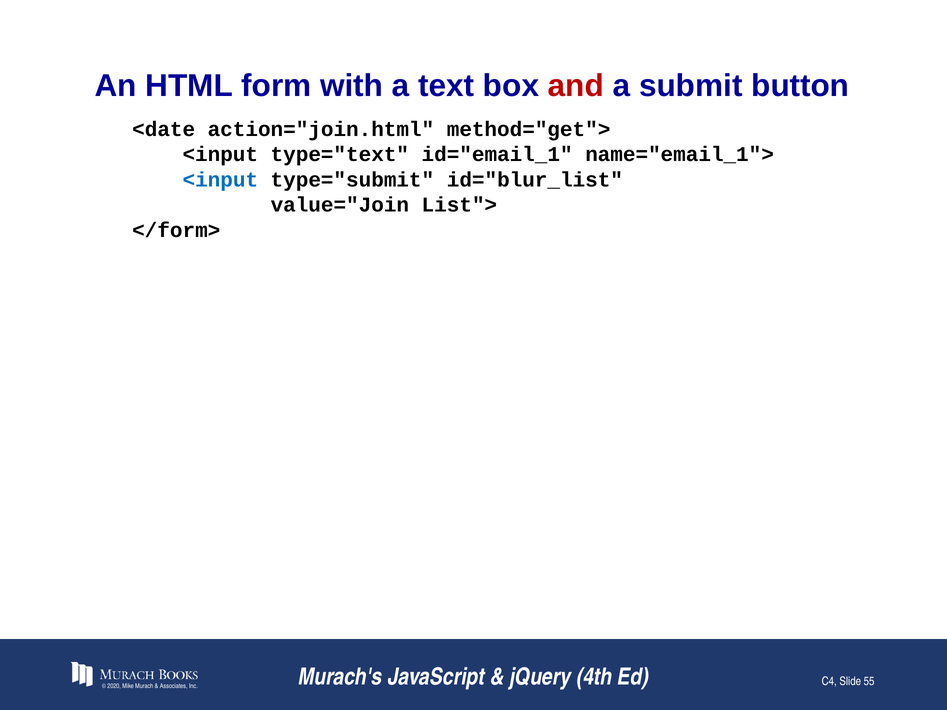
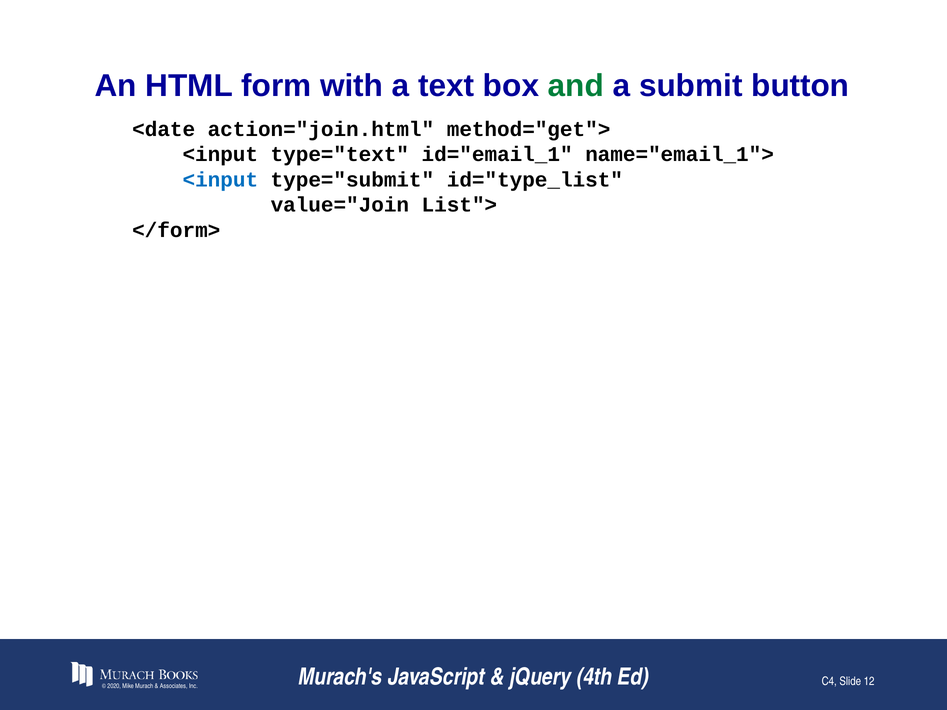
and colour: red -> green (576, 86)
id="blur_list: id="blur_list -> id="type_list (535, 180)
55: 55 -> 12 (869, 681)
